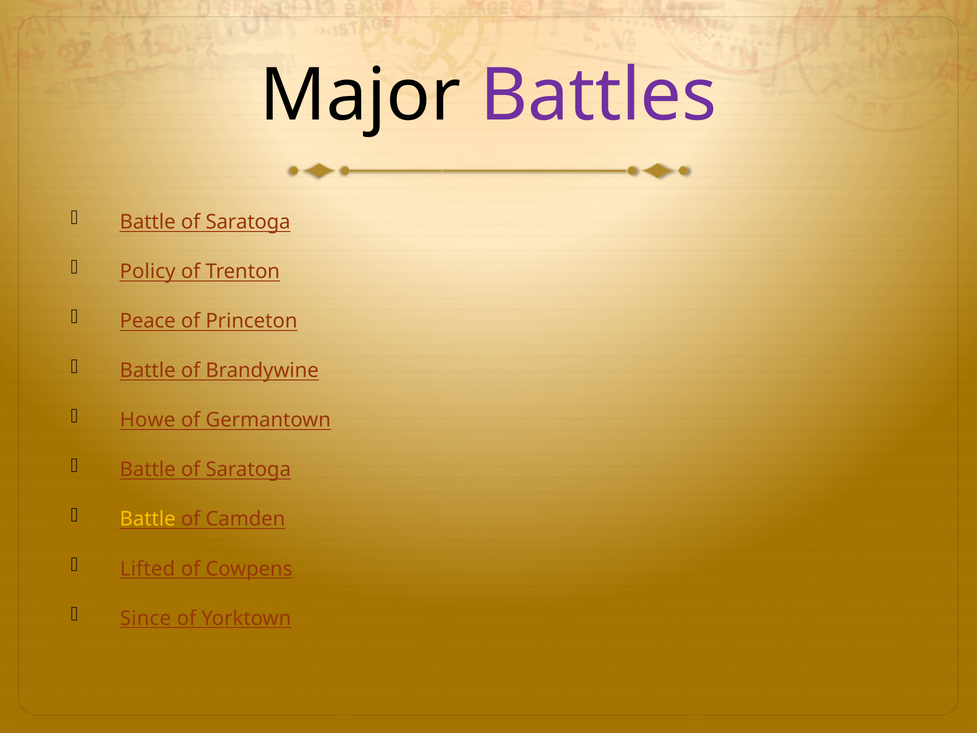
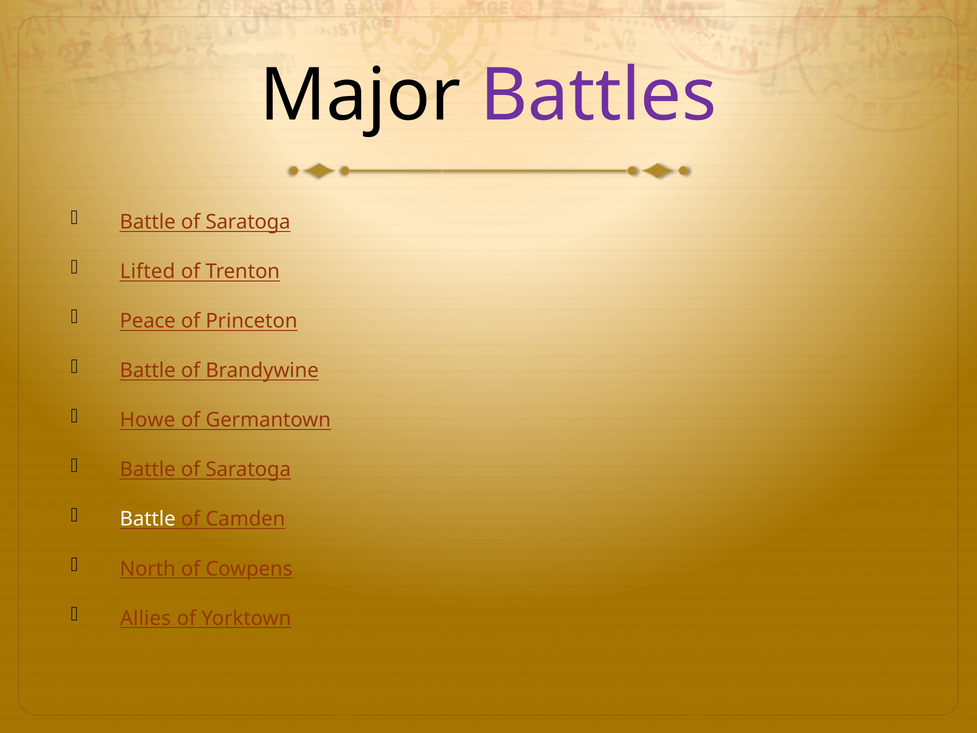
Policy: Policy -> Lifted (148, 272)
Battle colour: yellow -> white (148, 519)
Lifted: Lifted -> North (148, 569)
Since: Since -> Allies (146, 618)
